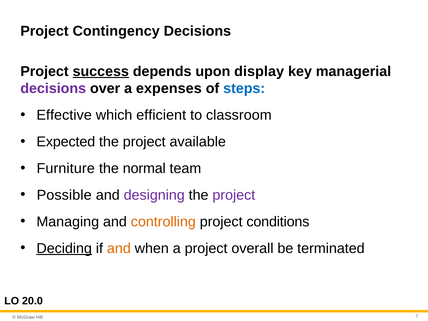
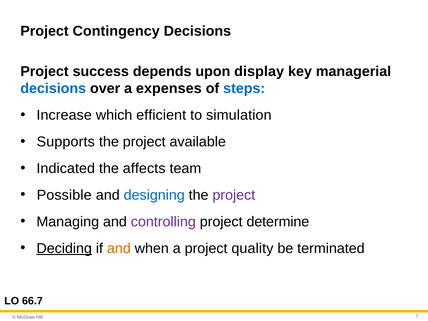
success underline: present -> none (101, 71)
decisions colour: purple -> blue (53, 89)
Effective: Effective -> Increase (64, 115)
classroom: classroom -> simulation (239, 115)
Expected: Expected -> Supports (66, 142)
Furniture: Furniture -> Indicated (66, 168)
normal: normal -> affects (144, 168)
designing colour: purple -> blue (154, 195)
controlling colour: orange -> purple (163, 222)
conditions: conditions -> determine (278, 222)
overall: overall -> quality (252, 248)
20.0: 20.0 -> 66.7 (32, 301)
